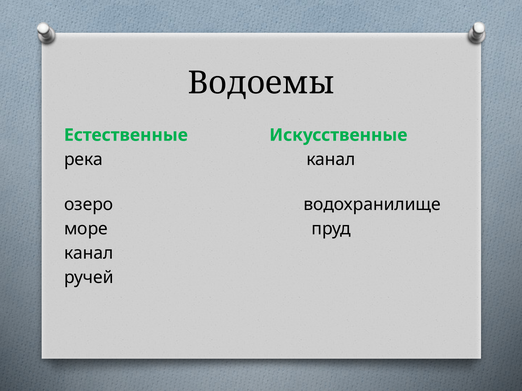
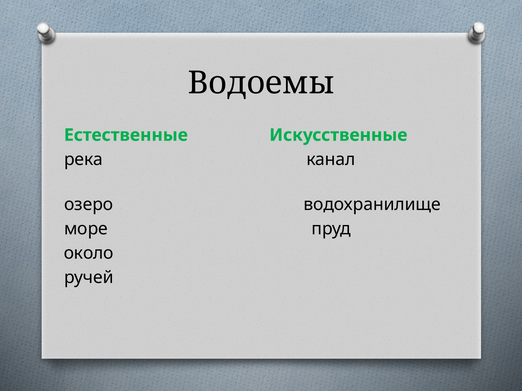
канал: канал -> около (89, 254)
